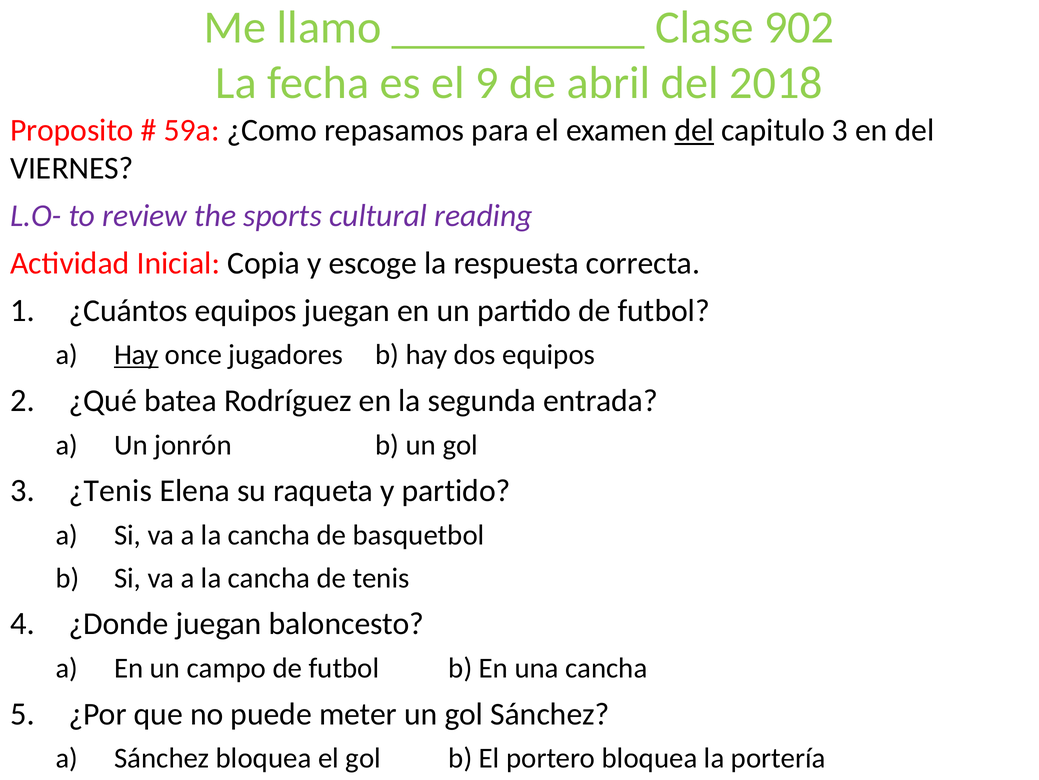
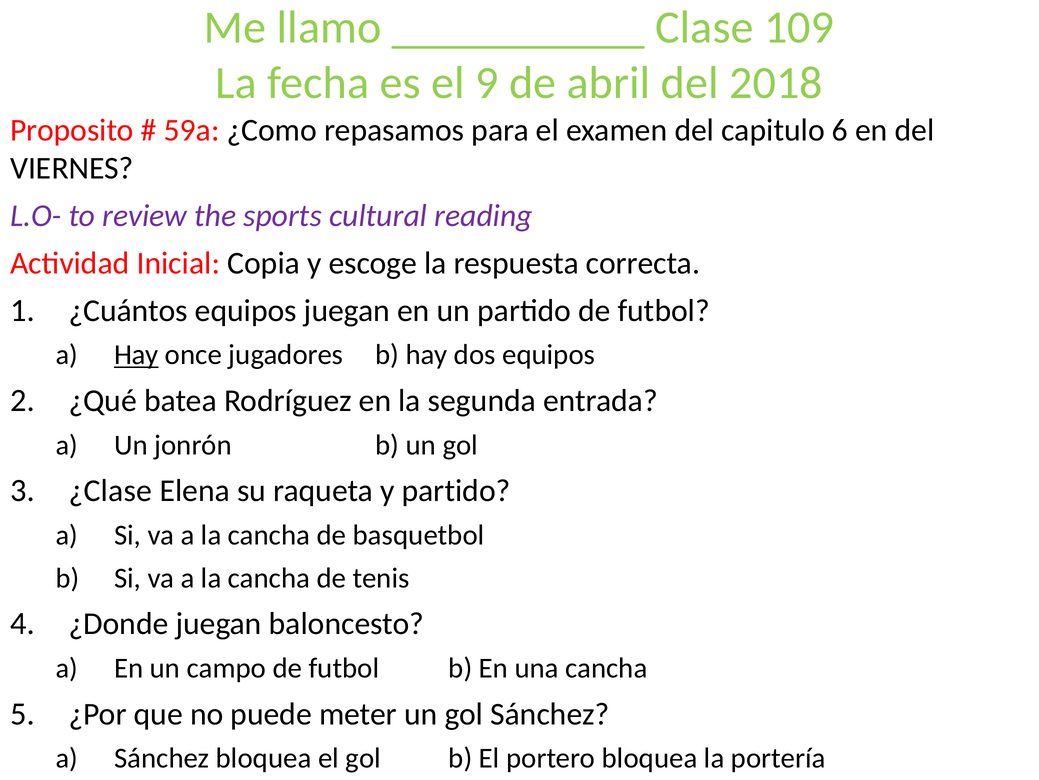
902: 902 -> 109 (799, 27)
del underline: present -> none (694, 130)
capitulo 3: 3 -> 6 (840, 130)
¿Tenis: ¿Tenis -> ¿Clase (110, 490)
